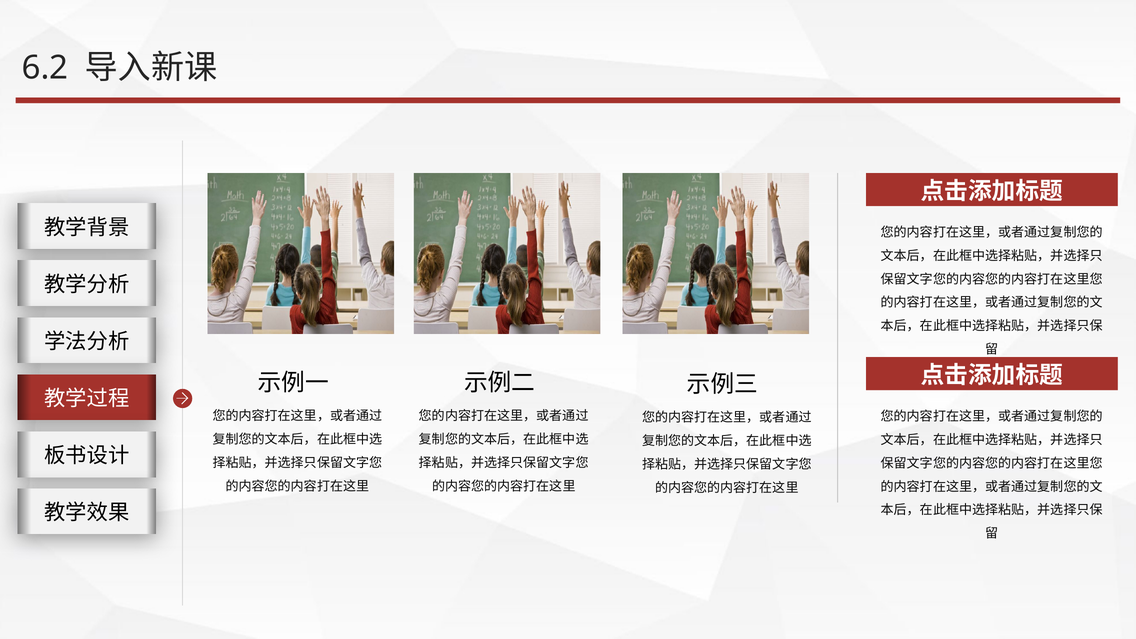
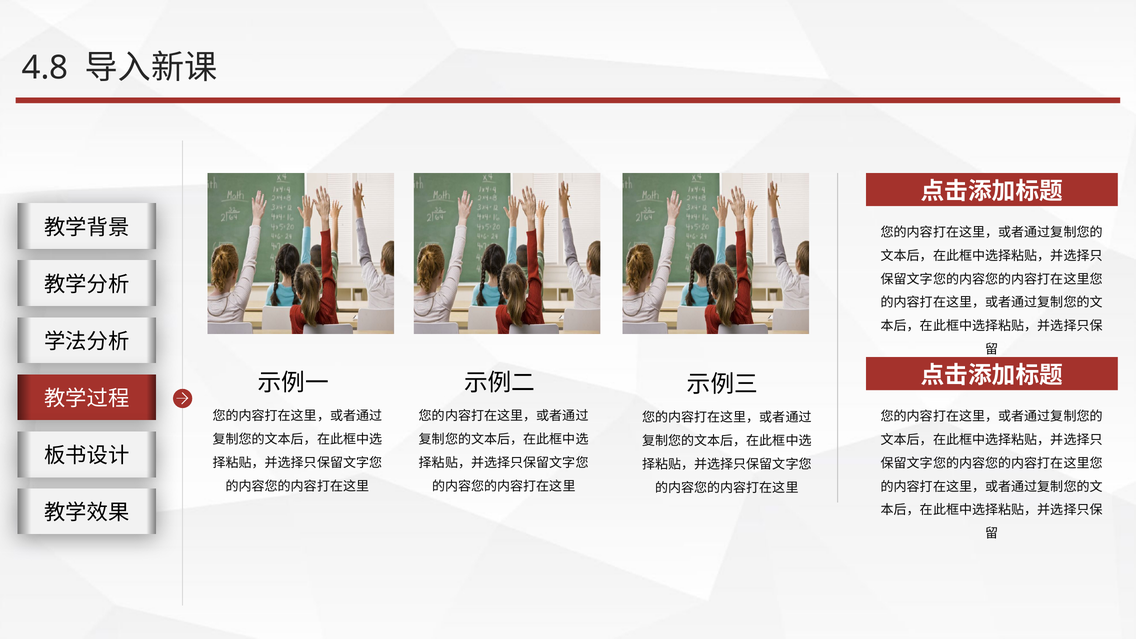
6.2: 6.2 -> 4.8 (45, 68)
